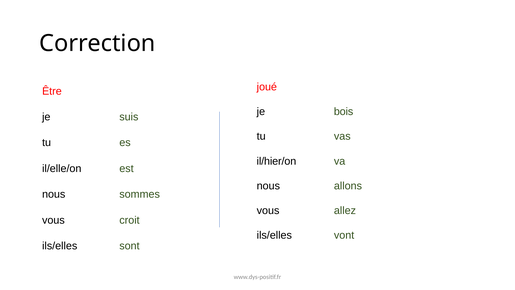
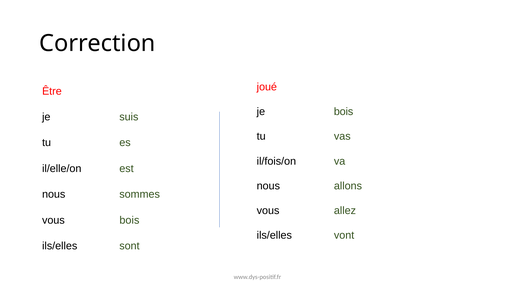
il/hier/on: il/hier/on -> il/fois/on (276, 161)
vous croit: croit -> bois (129, 220)
